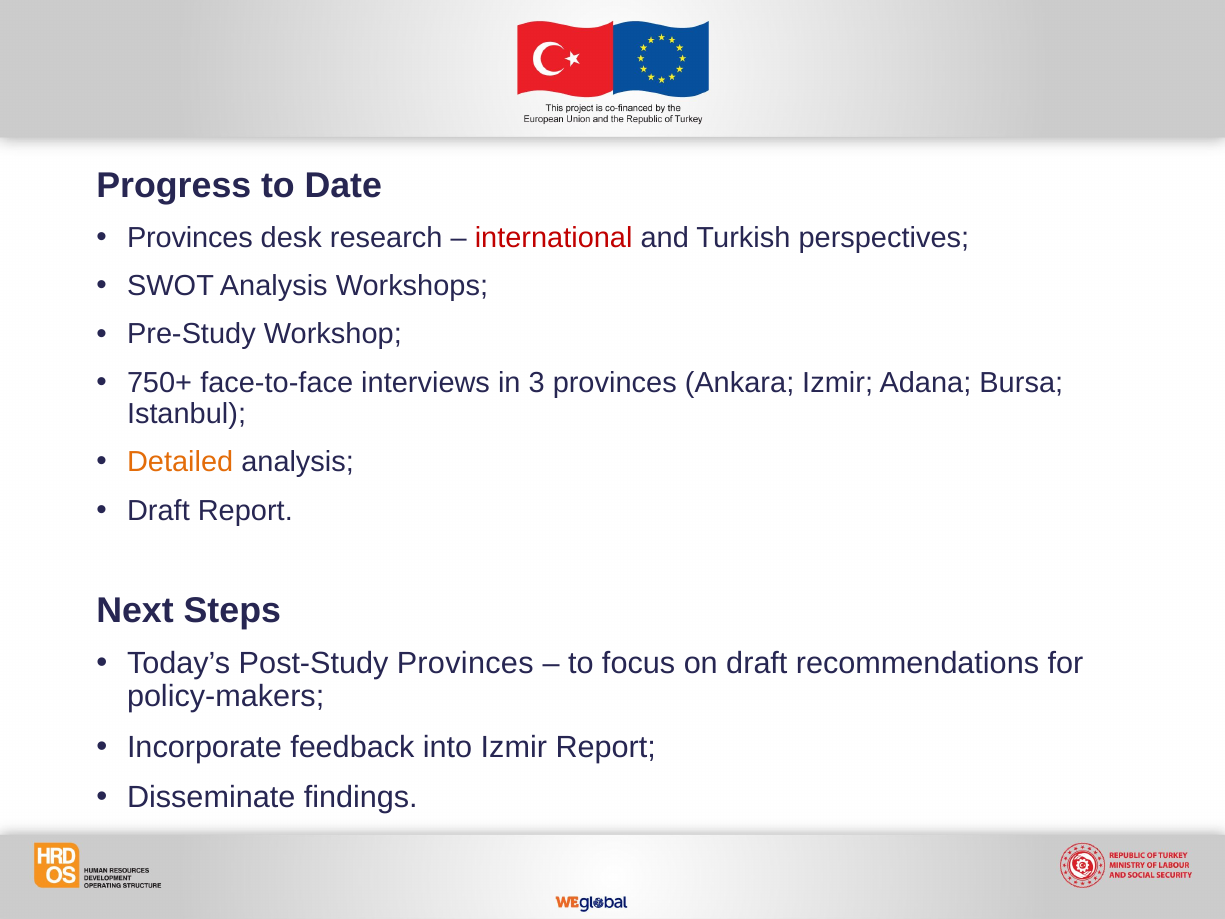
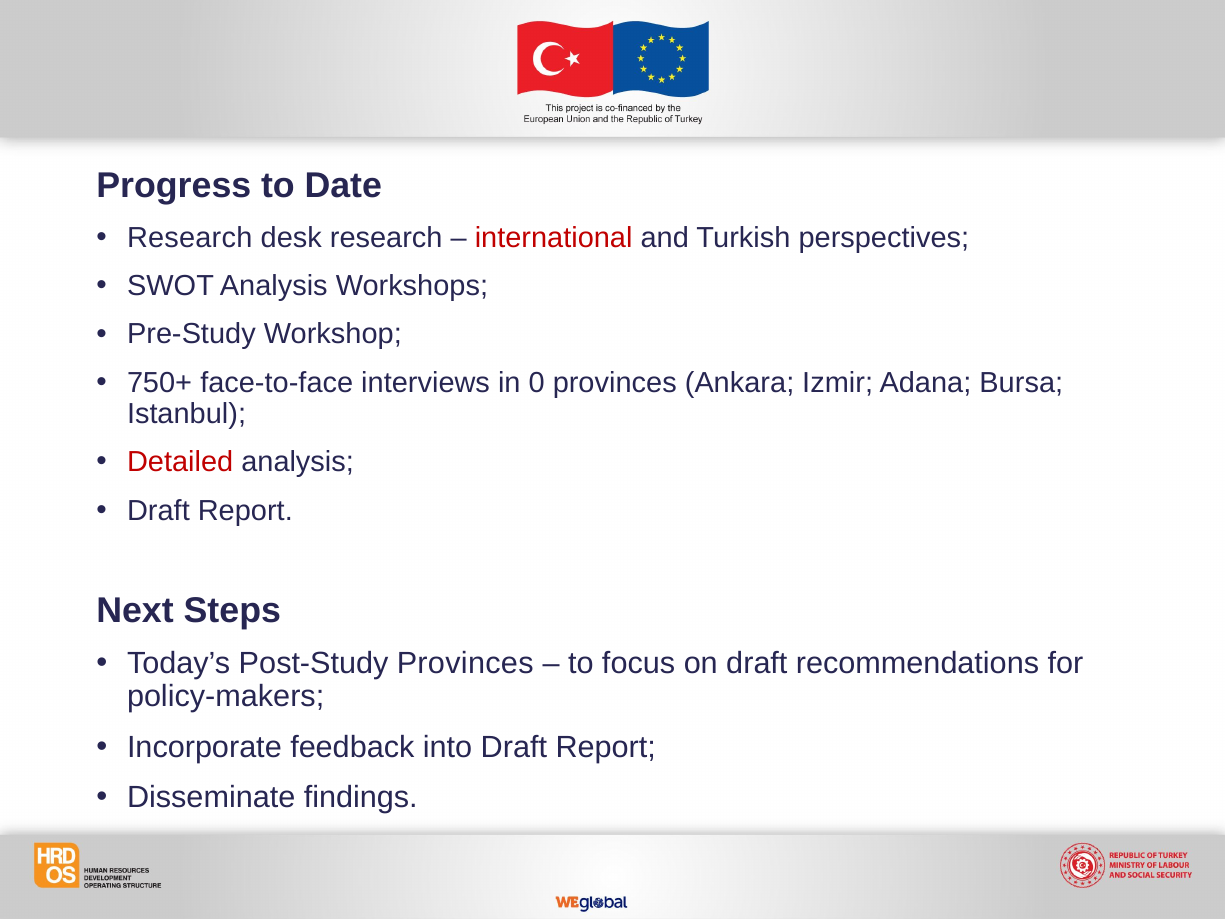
Provinces: Provinces -> Research (190, 238)
3: 3 -> 0 (537, 383)
Detailed colour: orange -> red (180, 462)
into Izmir: Izmir -> Draft (514, 747)
